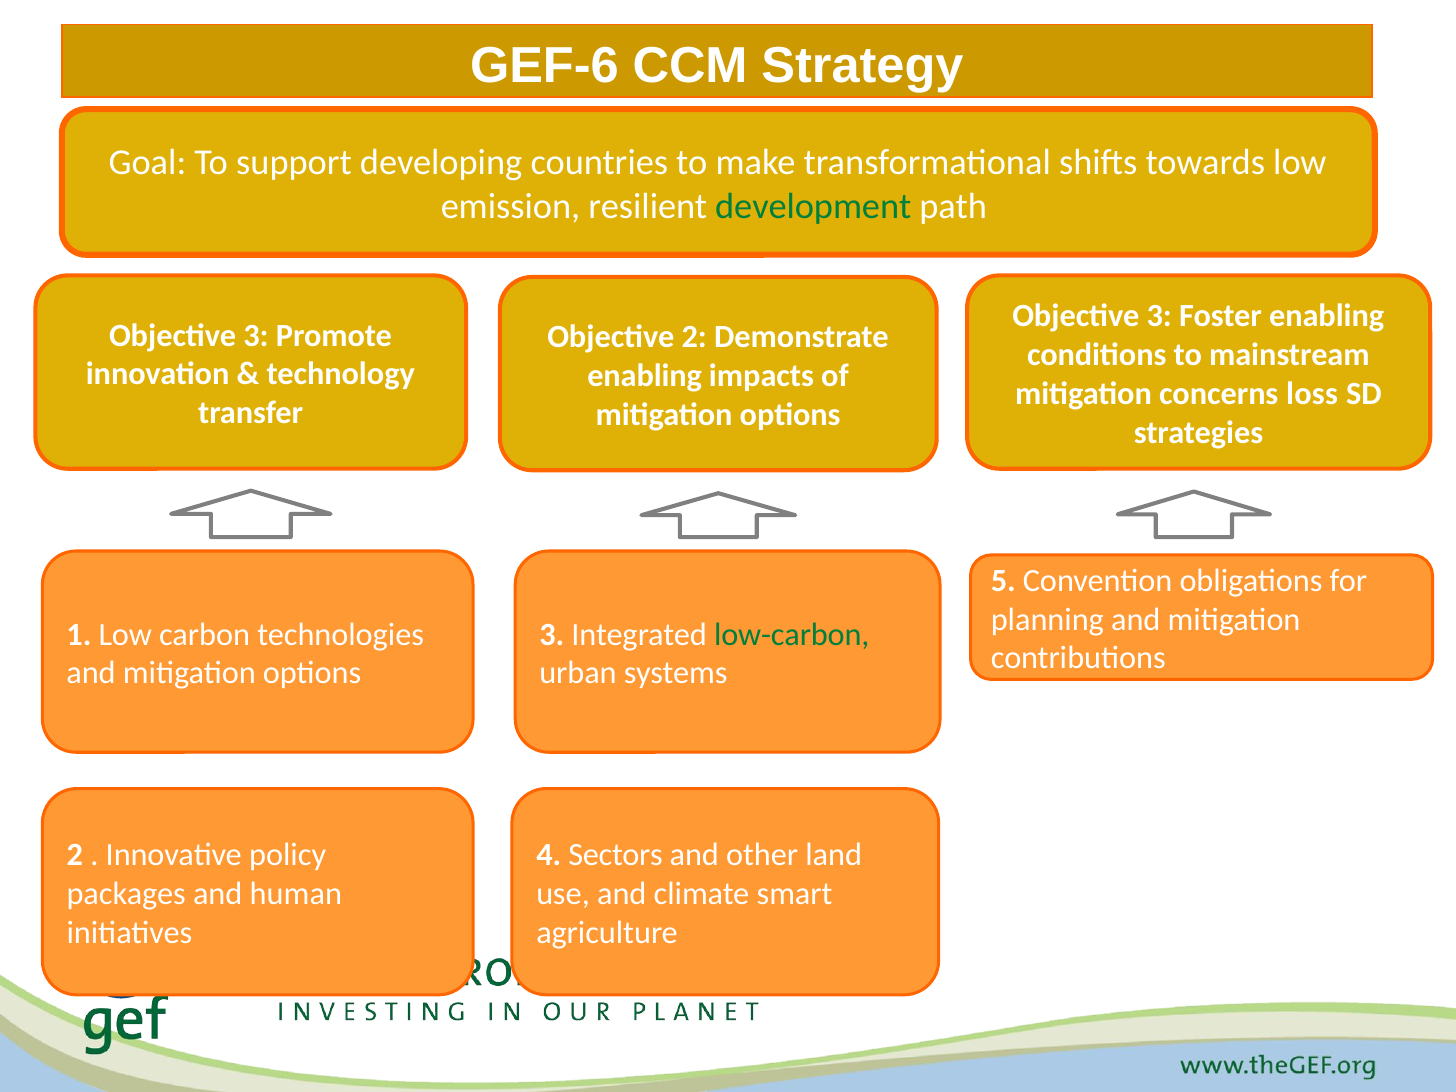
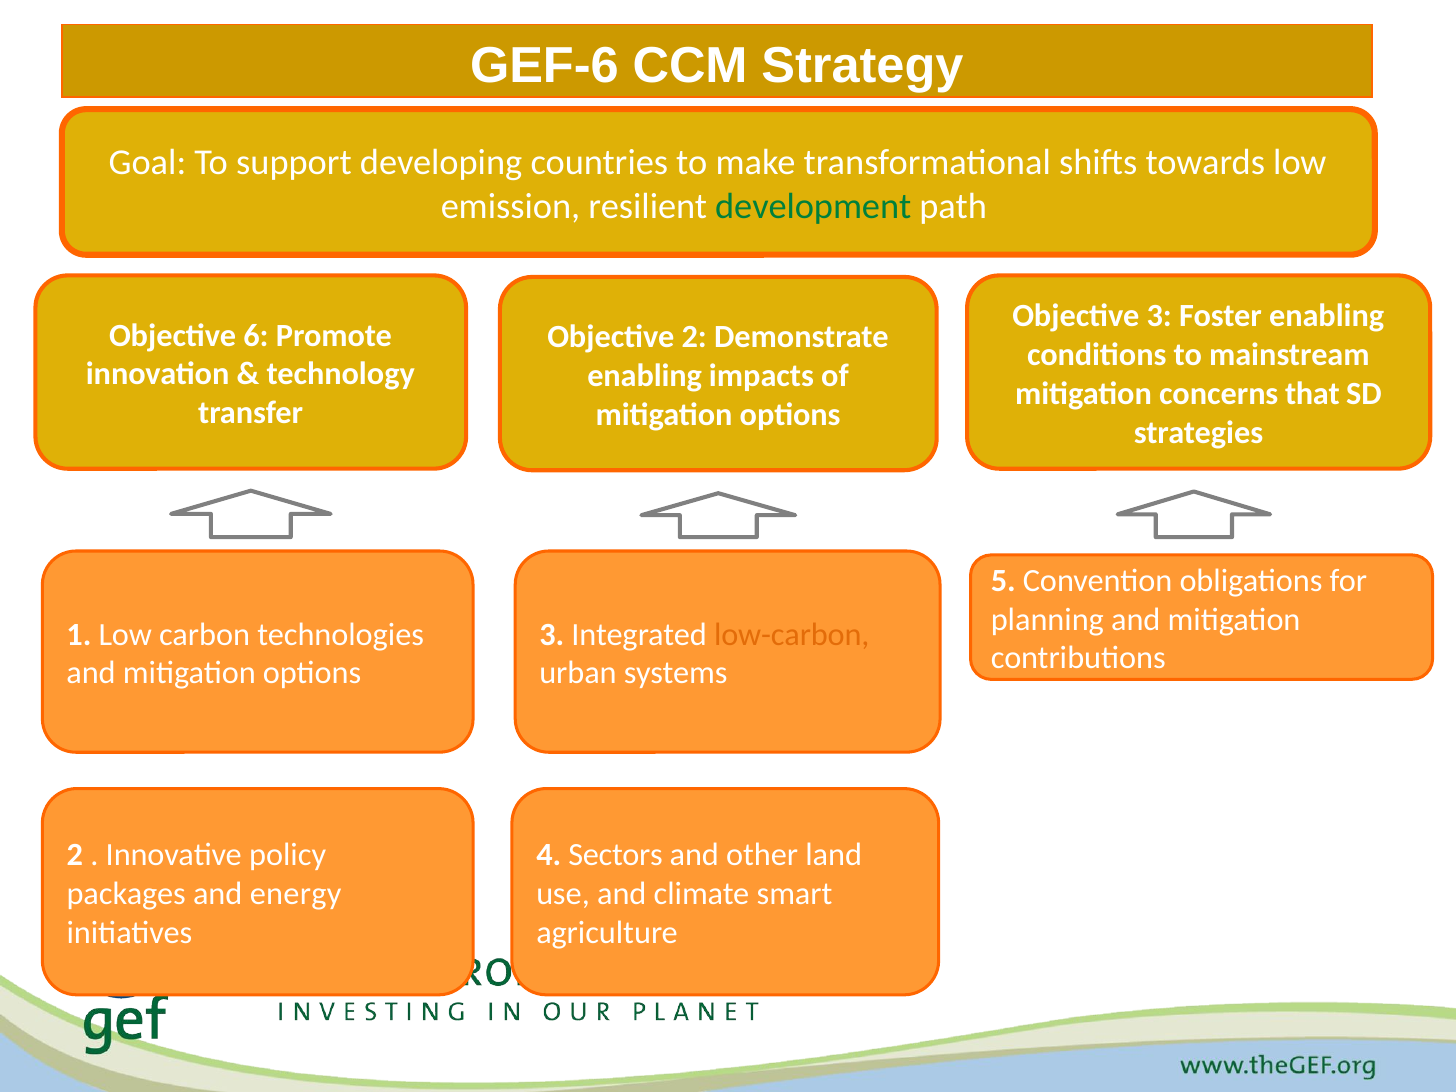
3: 3 -> 6 (256, 335)
loss: loss -> that (1312, 394)
low-carbon colour: green -> orange (792, 634)
human: human -> energy (296, 894)
